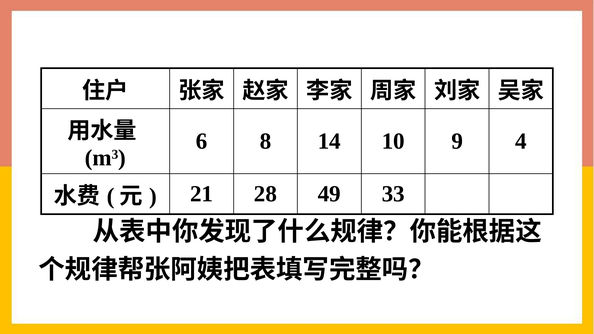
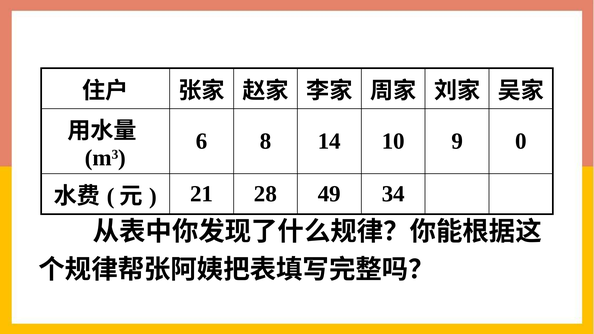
4: 4 -> 0 (521, 141)
33: 33 -> 34 (393, 194)
